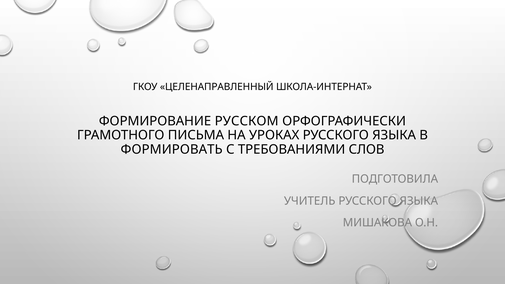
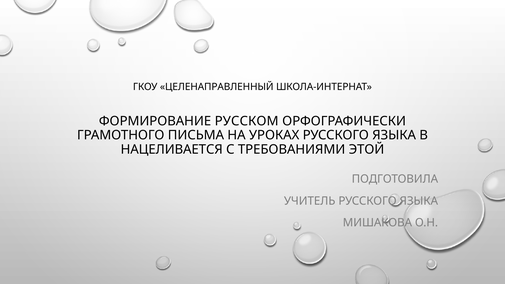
ФОРМИРОВАТЬ: ФОРМИРОВАТЬ -> НАЦЕЛИВАЕТСЯ (172, 149)
СЛОВ: СЛОВ -> ЭТОЙ (367, 149)
